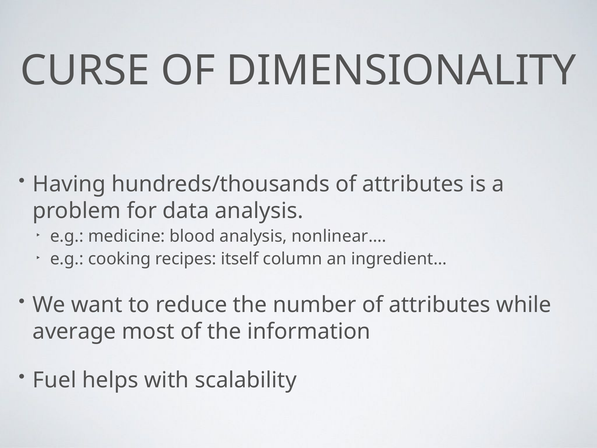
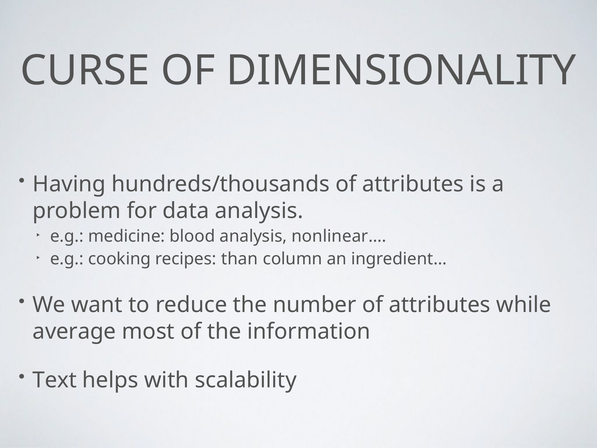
itself: itself -> than (240, 259)
Fuel: Fuel -> Text (55, 380)
